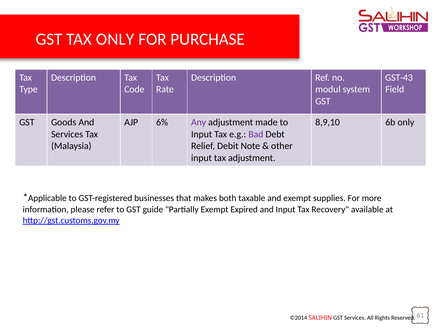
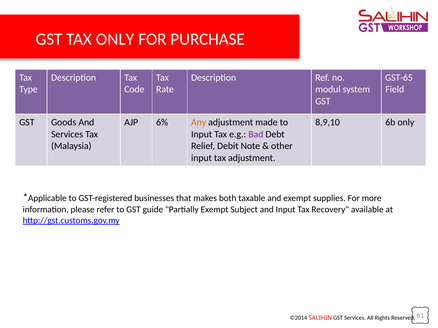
GST-43: GST-43 -> GST-65 (399, 78)
Any colour: purple -> orange (199, 122)
Expired: Expired -> Subject (244, 210)
